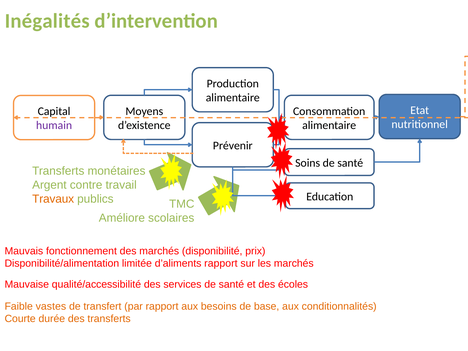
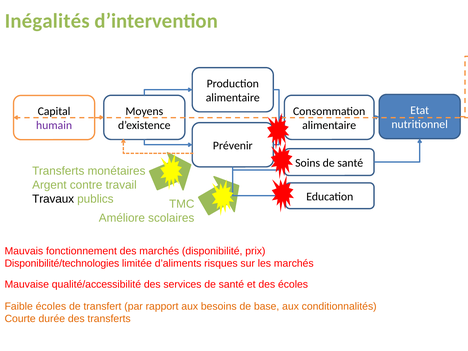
Travaux colour: orange -> black (53, 199)
Disponibilité/alimentation: Disponibilité/alimentation -> Disponibilité/technologies (62, 264)
d’aliments rapport: rapport -> risques (221, 264)
Faible vastes: vastes -> écoles (51, 306)
